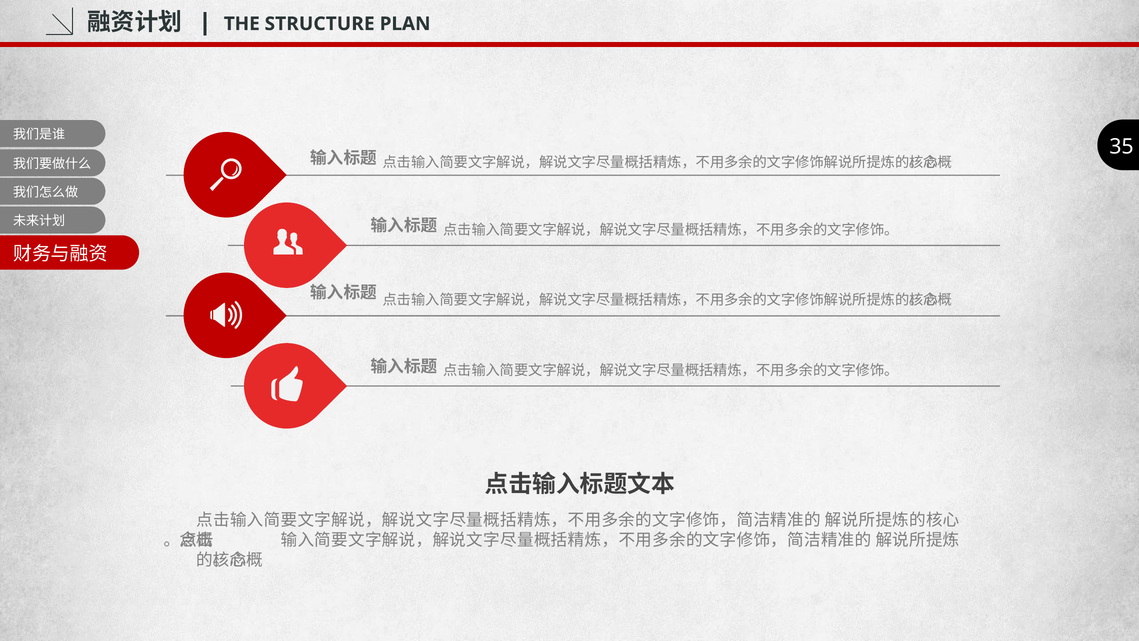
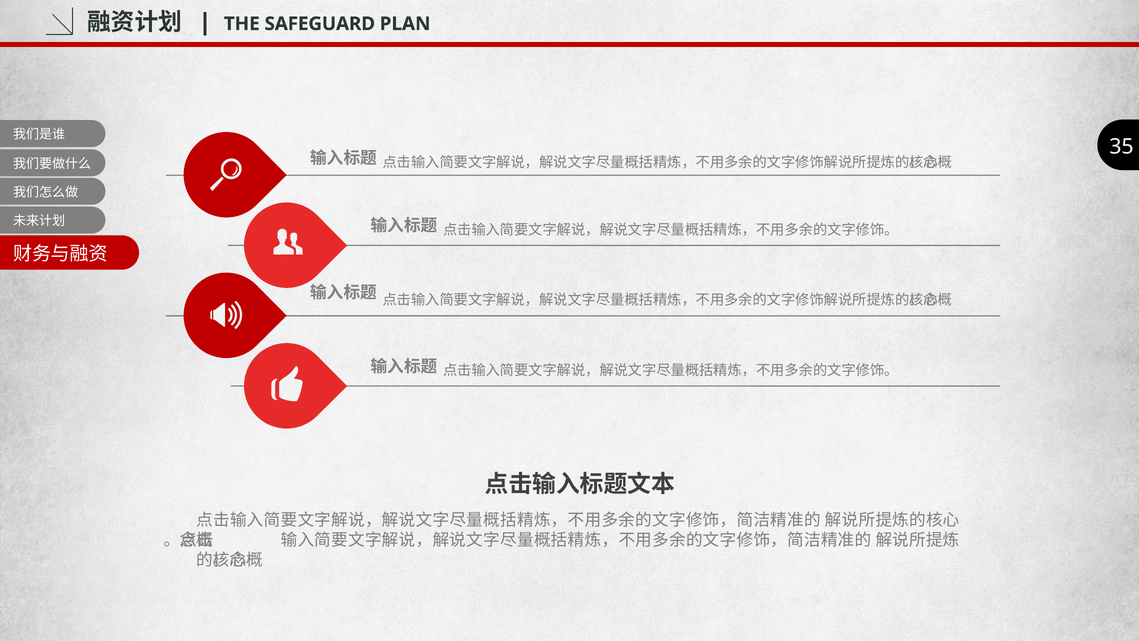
STRUCTURE: STRUCTURE -> SAFEGUARD (320, 24)
